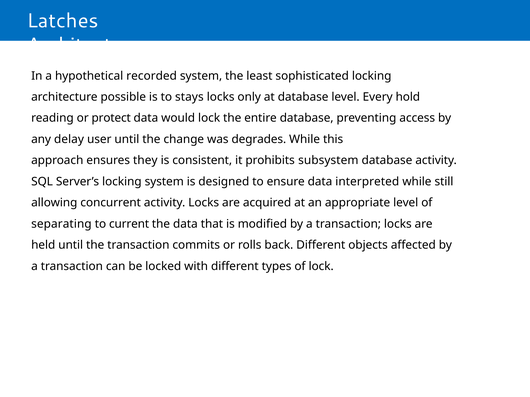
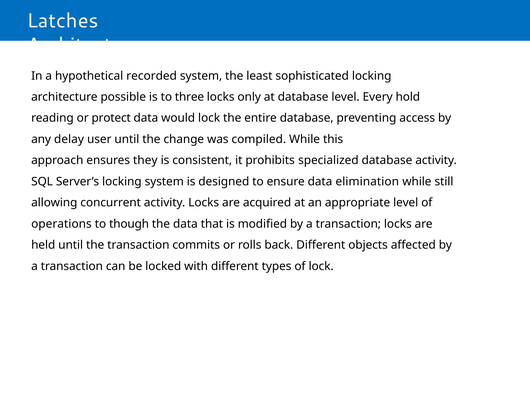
stays: stays -> three (189, 97)
degrades: degrades -> compiled (259, 139)
subsystem: subsystem -> specialized (328, 161)
interpreted: interpreted -> elimination (367, 182)
separating: separating -> operations (61, 224)
current: current -> though (129, 224)
